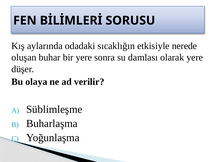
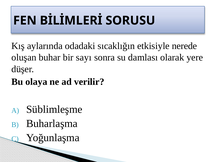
bir yere: yere -> sayı (84, 57)
